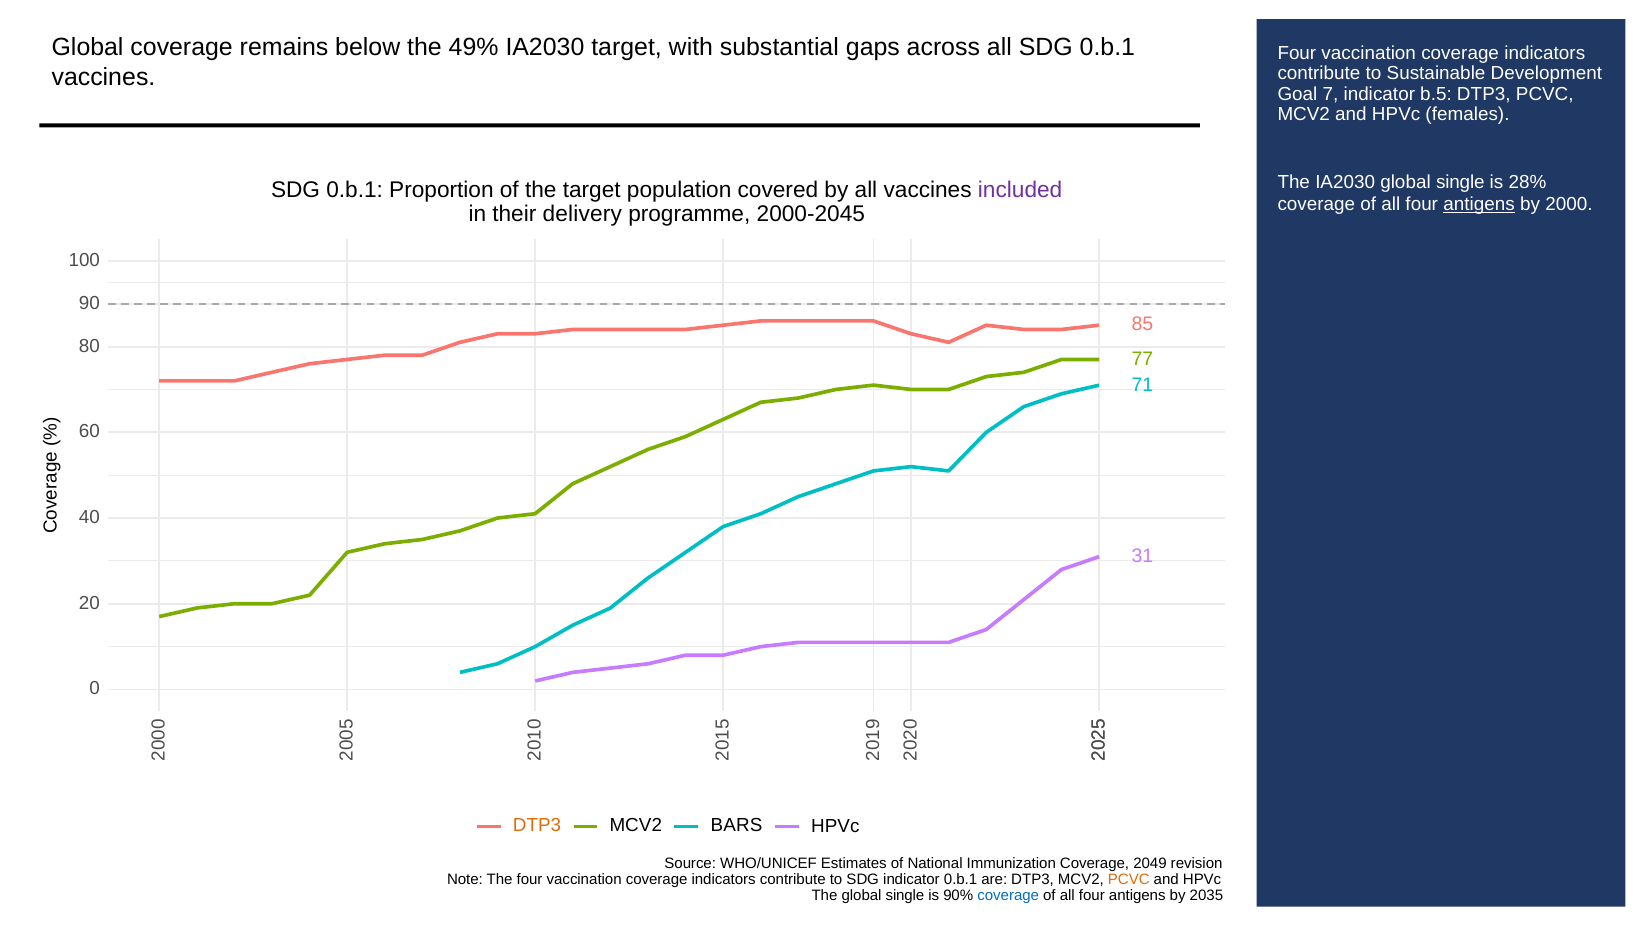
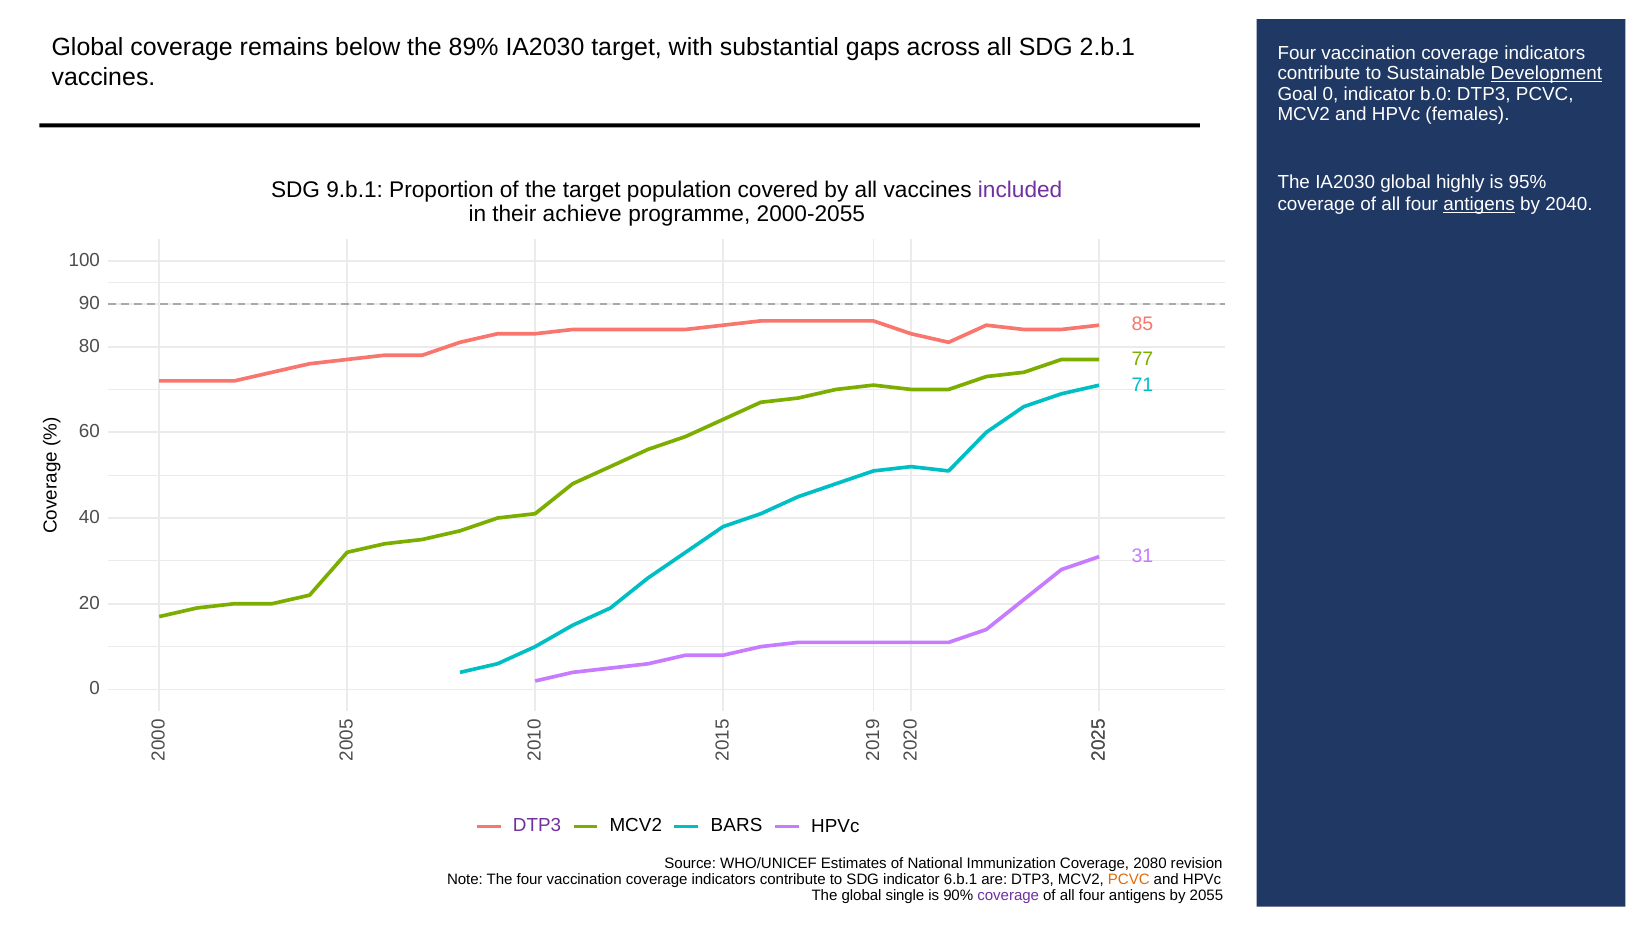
49%: 49% -> 89% (474, 47)
all SDG 0.b.1: 0.b.1 -> 2.b.1 (1107, 47)
Development underline: none -> present (1546, 74)
Goal 7: 7 -> 0 (1330, 94)
b.5: b.5 -> b.0 (1436, 94)
IA2030 global single: single -> highly (1460, 182)
28%: 28% -> 95% (1527, 182)
0.b.1: 0.b.1 -> 9.b.1 (355, 190)
2000: 2000 -> 2040 (1569, 205)
delivery: delivery -> achieve (582, 214)
2000-2045: 2000-2045 -> 2000-2055 (811, 214)
DTP3 colour: orange -> purple (537, 826)
2049: 2049 -> 2080 (1150, 863)
indicator 0.b.1: 0.b.1 -> 6.b.1 (961, 880)
coverage colour: blue -> purple (1008, 896)
2035: 2035 -> 2055 (1206, 896)
